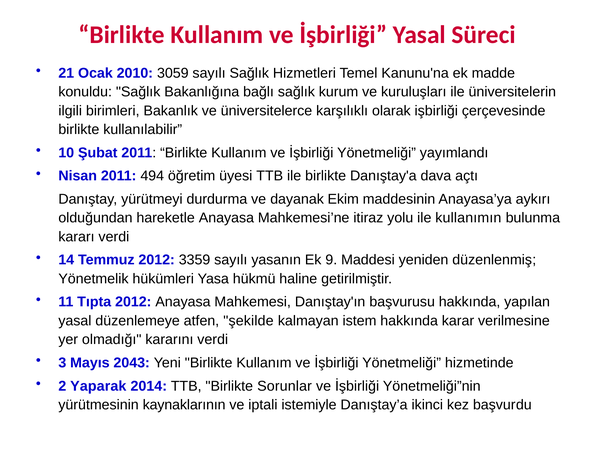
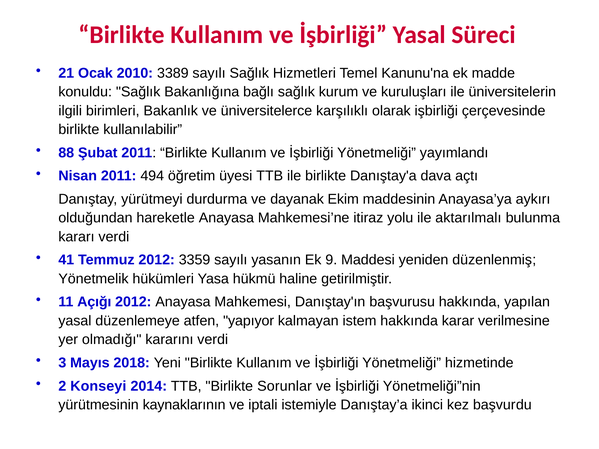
3059: 3059 -> 3389 (173, 73)
10: 10 -> 88 (66, 153)
kullanımın: kullanımın -> aktarılmalı (468, 218)
14: 14 -> 41 (66, 260)
Tıpta: Tıpta -> Açığı (94, 302)
şekilde: şekilde -> yapıyor (249, 321)
2043: 2043 -> 2018 (132, 363)
Yaparak: Yaparak -> Konseyi (98, 386)
